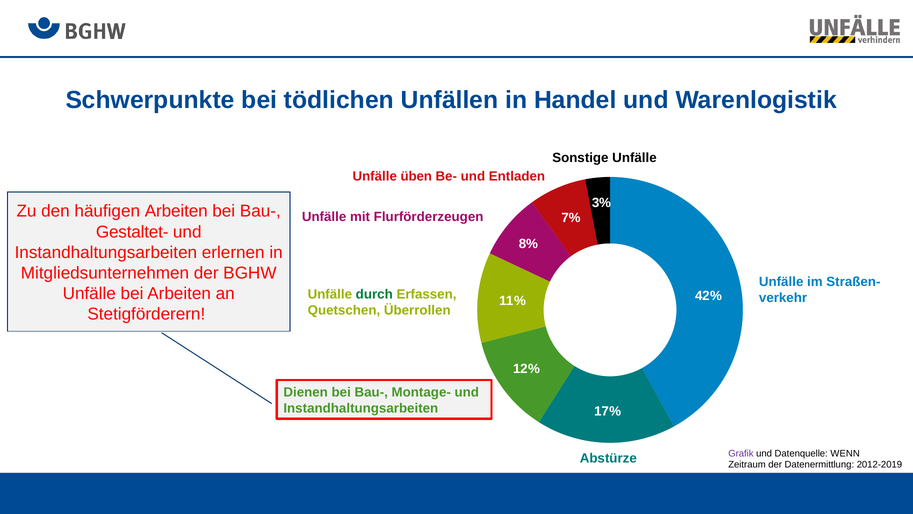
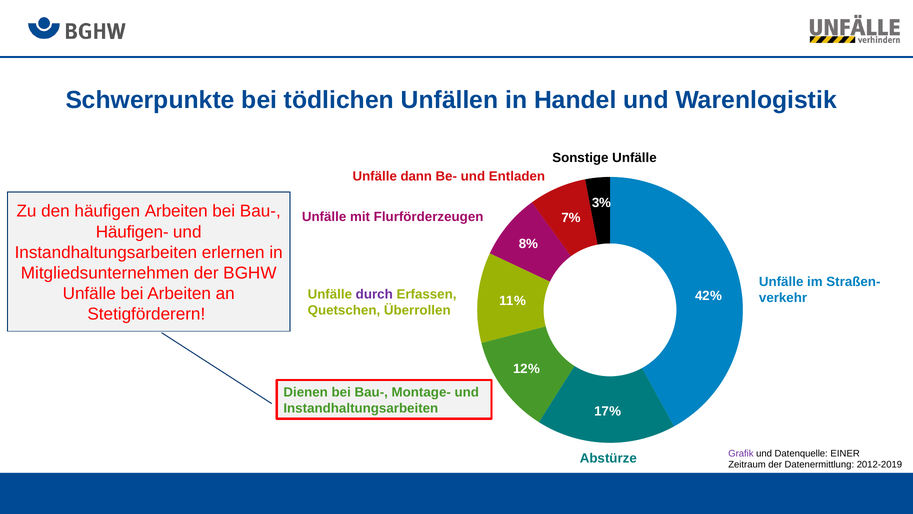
üben: üben -> dann (416, 176)
Gestaltet-: Gestaltet- -> Häufigen- (132, 232)
durch colour: green -> purple (374, 294)
WENN: WENN -> EINER (845, 453)
